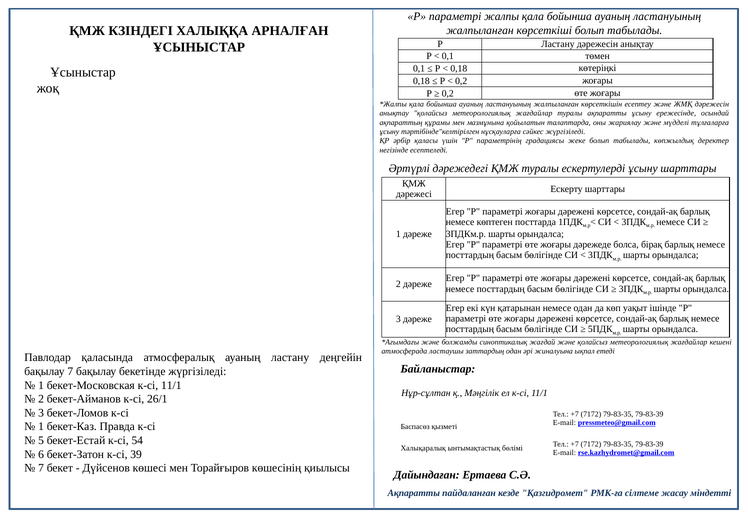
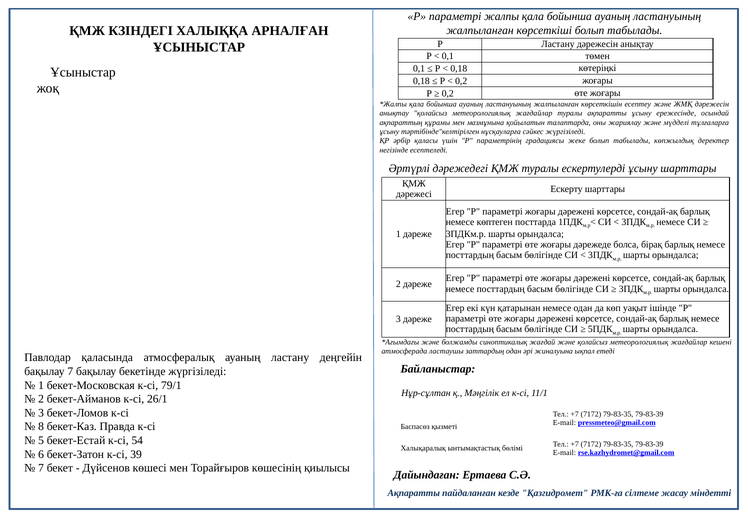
бекет-Московская к-сі 11/1: 11/1 -> 79/1 (171, 385)
1: 1 -> 8 (41, 427)
